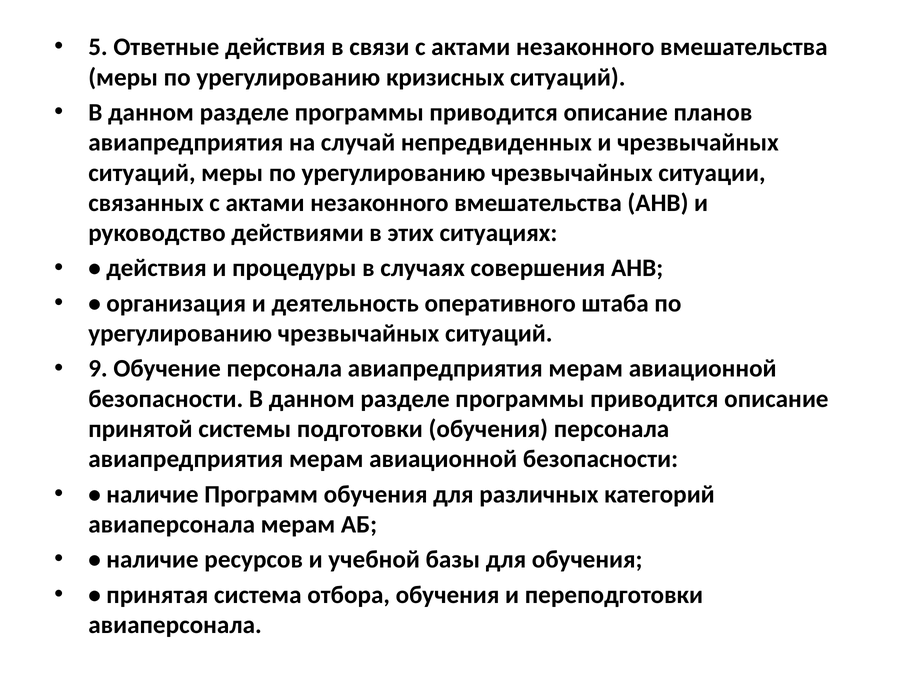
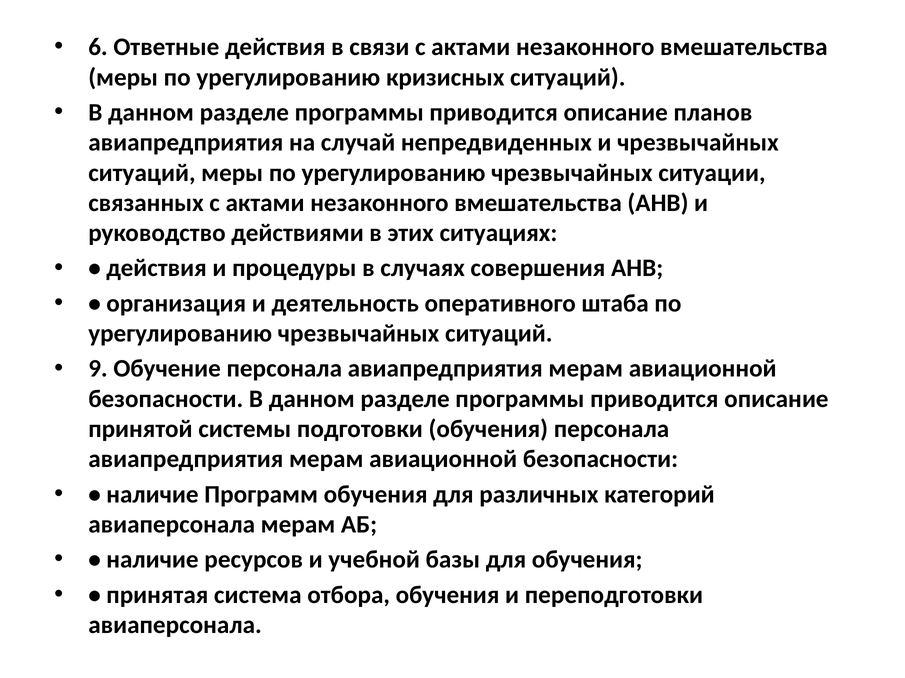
5: 5 -> 6 (98, 47)
